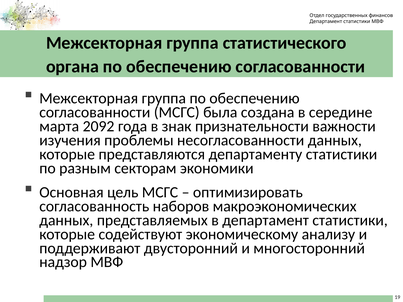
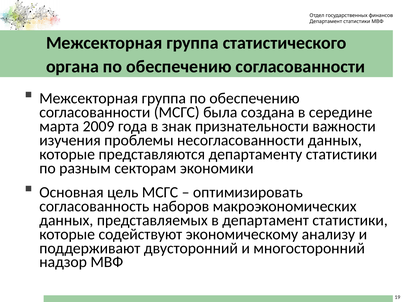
2092: 2092 -> 2009 (99, 126)
